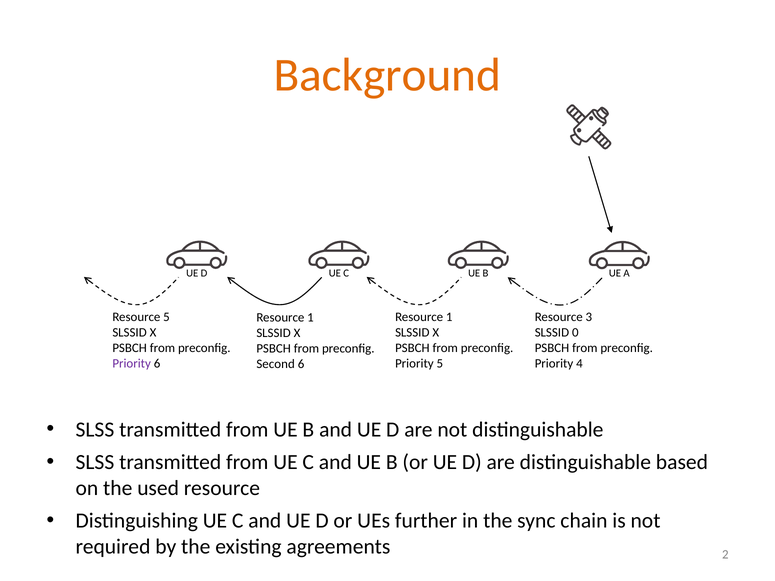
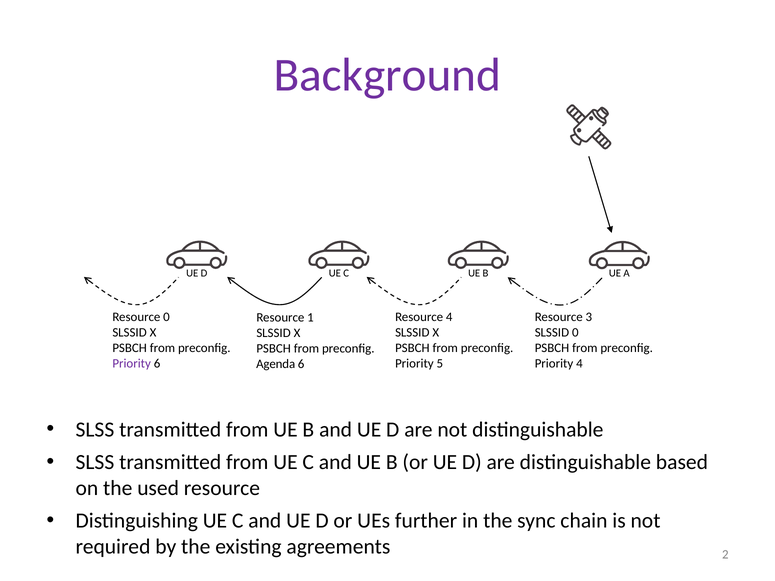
Background colour: orange -> purple (387, 75)
Resource 5: 5 -> 0 (166, 317)
1: 1 -> 4 (449, 317)
Second: Second -> Agenda (276, 364)
